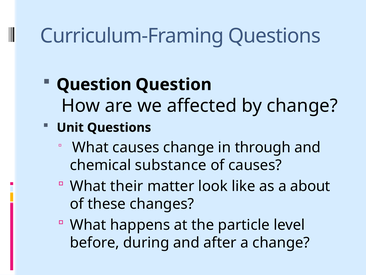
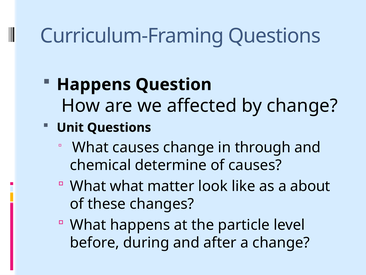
Question: Question -> Happens (94, 84)
substance: substance -> determine (171, 165)
What their: their -> what (127, 186)
